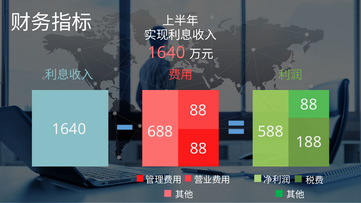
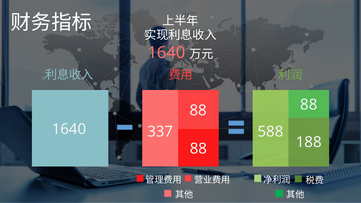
688: 688 -> 337 (160, 132)
